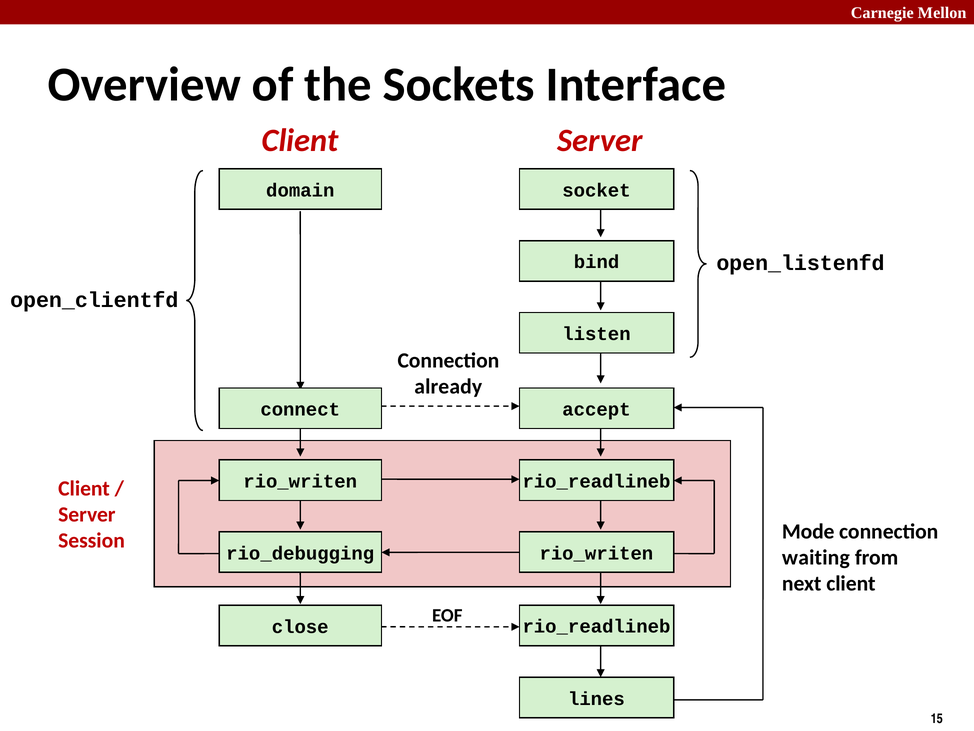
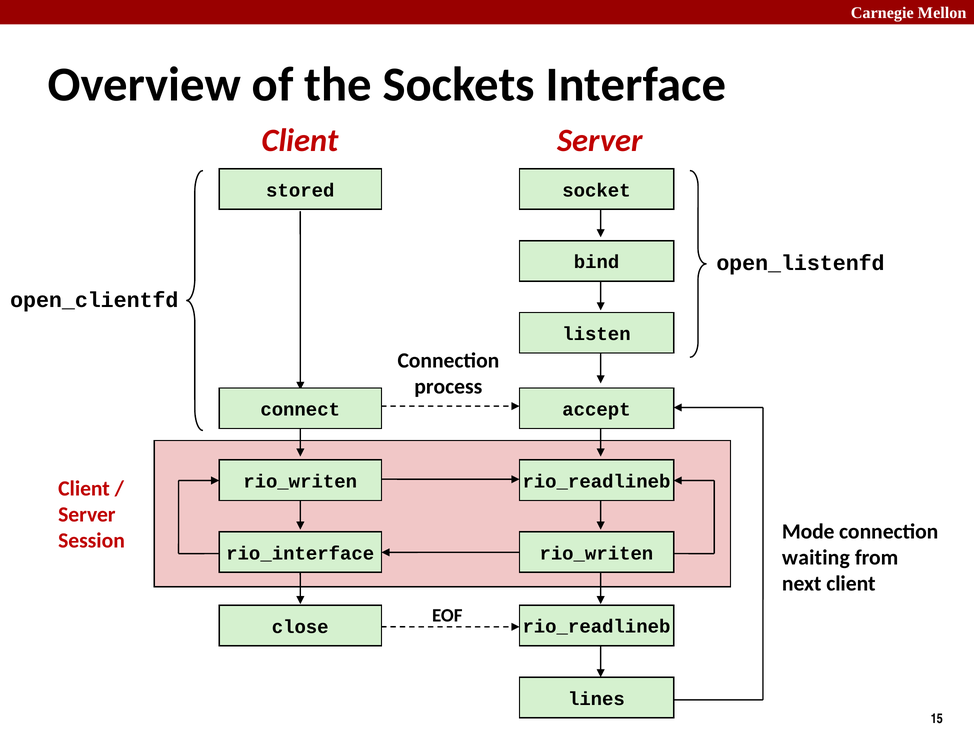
domain: domain -> stored (300, 190)
already: already -> process (448, 386)
rio_debugging: rio_debugging -> rio_interface (300, 553)
